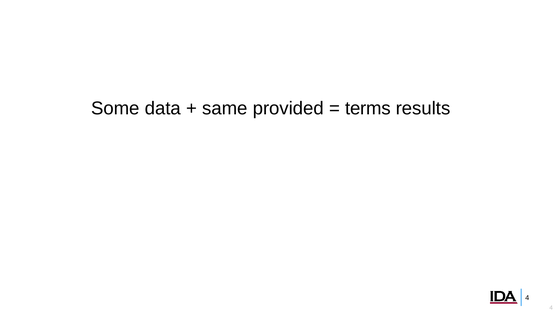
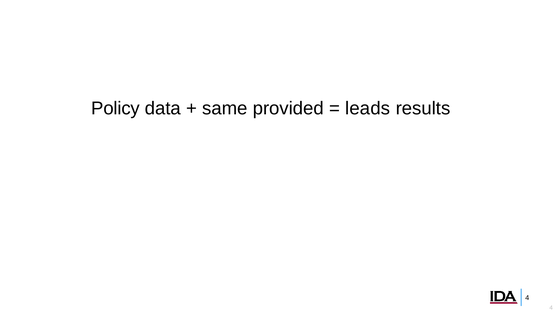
Some: Some -> Policy (115, 108)
terms: terms -> leads (368, 108)
